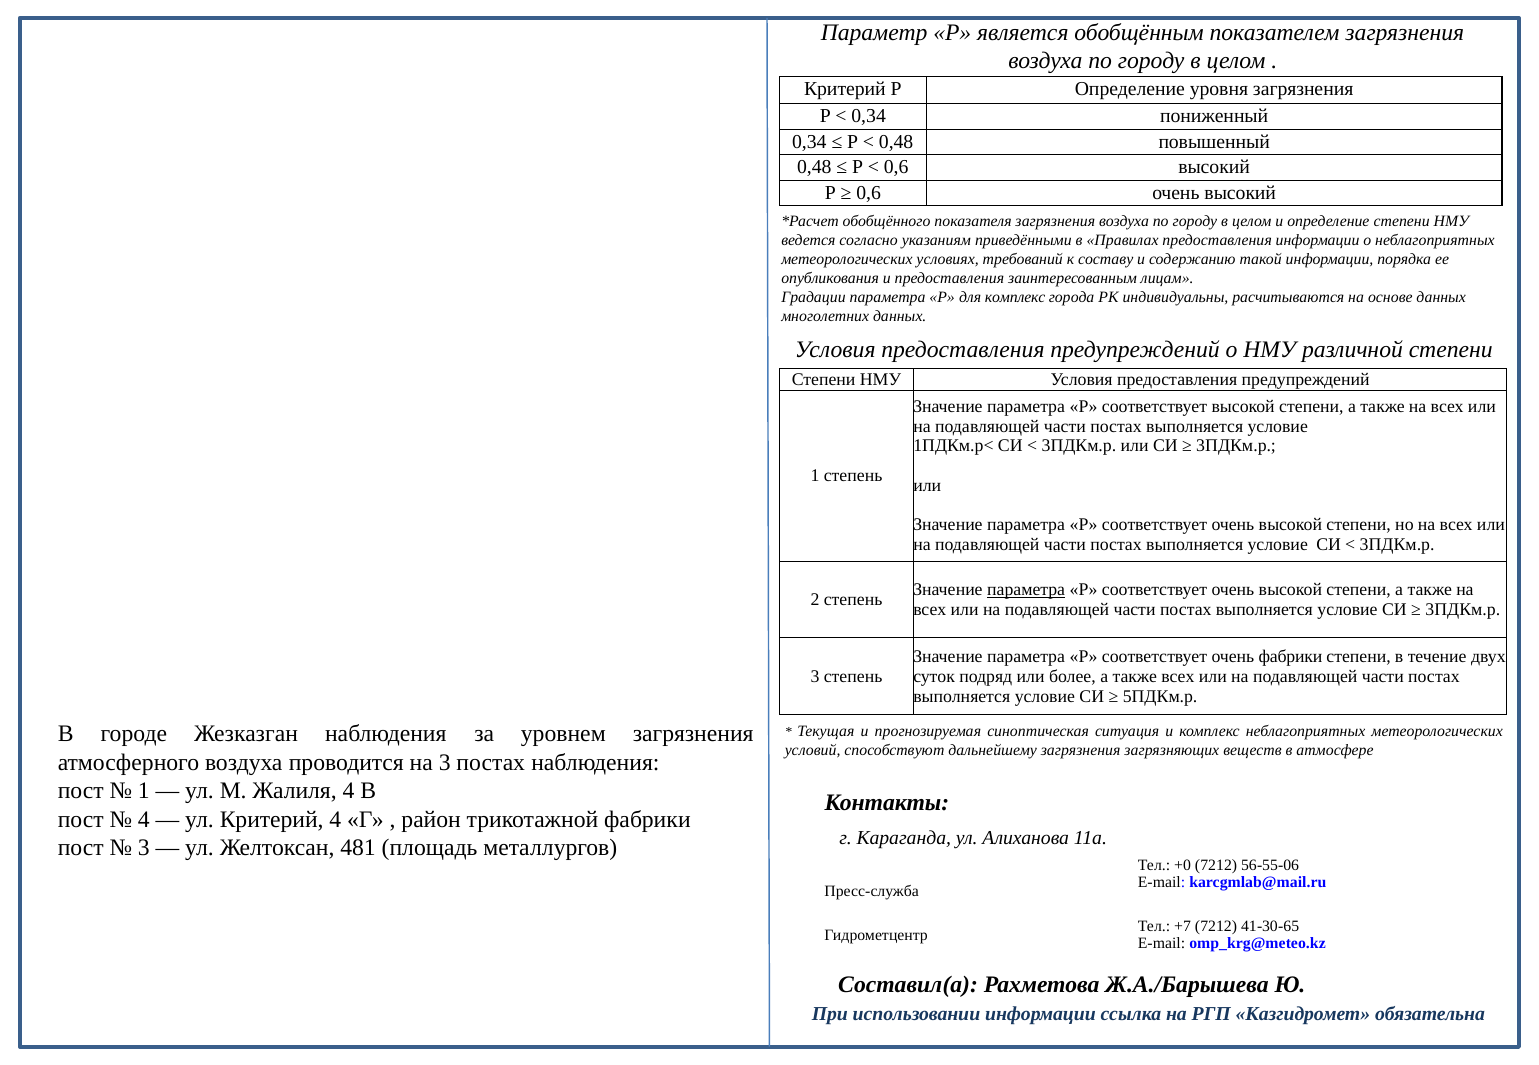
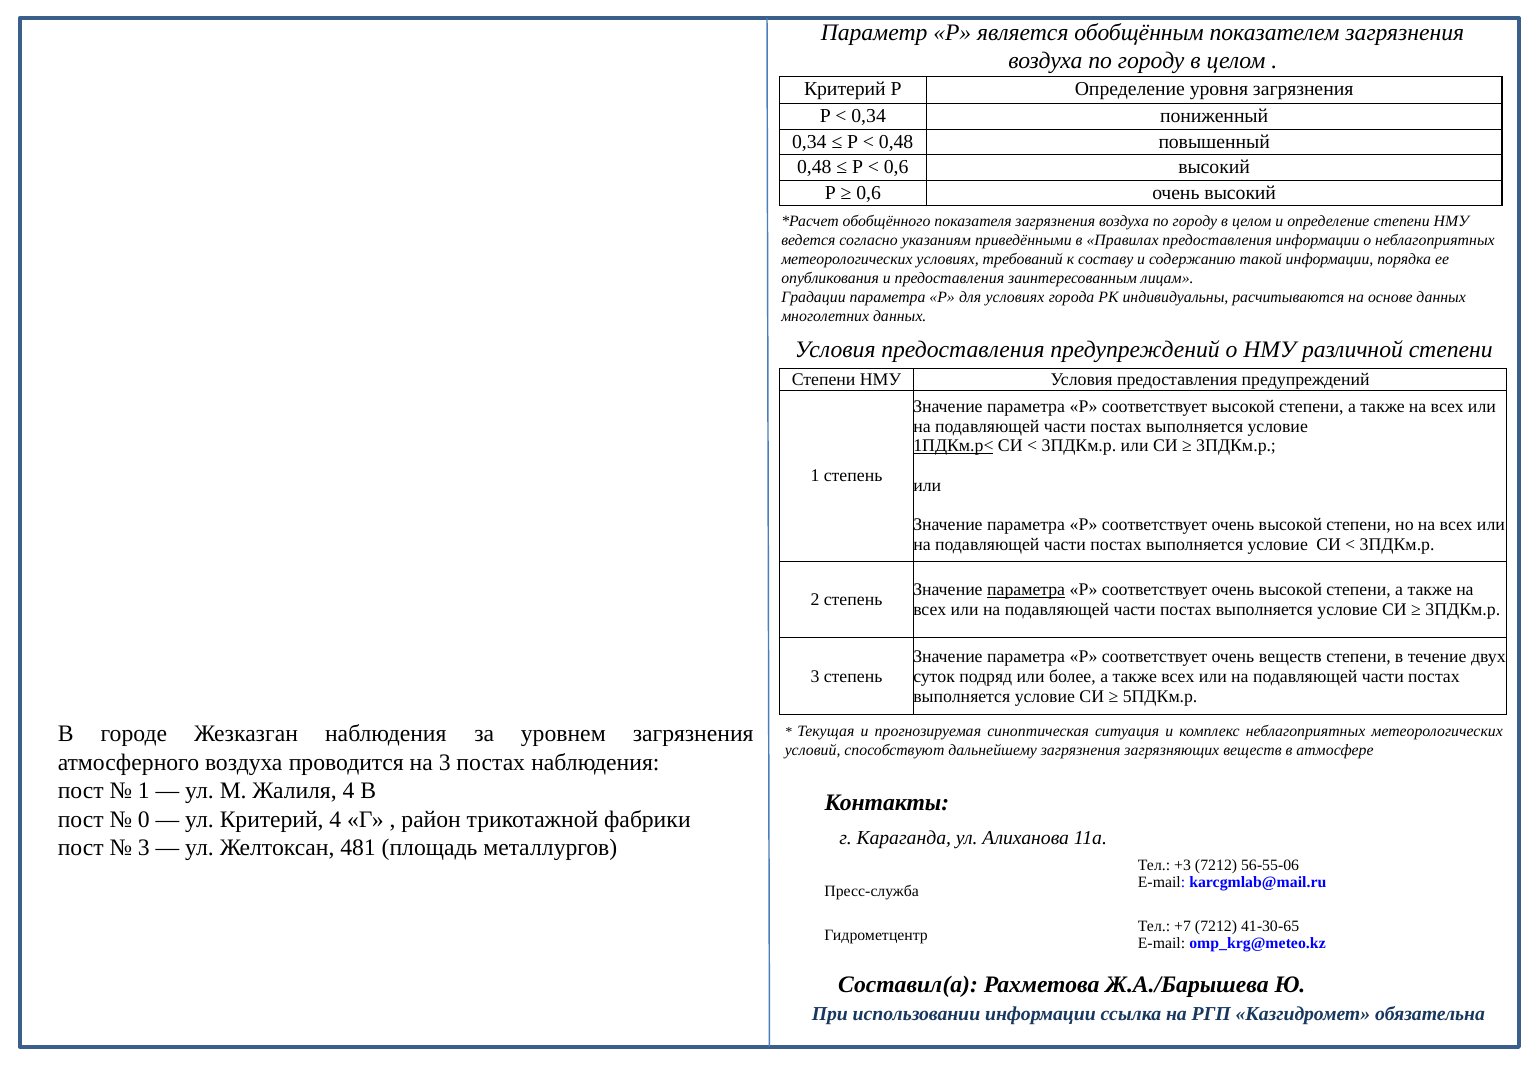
для комплекс: комплекс -> условиях (1015, 297)
1ПДКм.р< underline: none -> present (953, 446)
очень фабрики: фабрики -> веществ (1290, 657)
4: 4 -> 0 (144, 820)
+0: +0 -> +3 (1182, 865)
